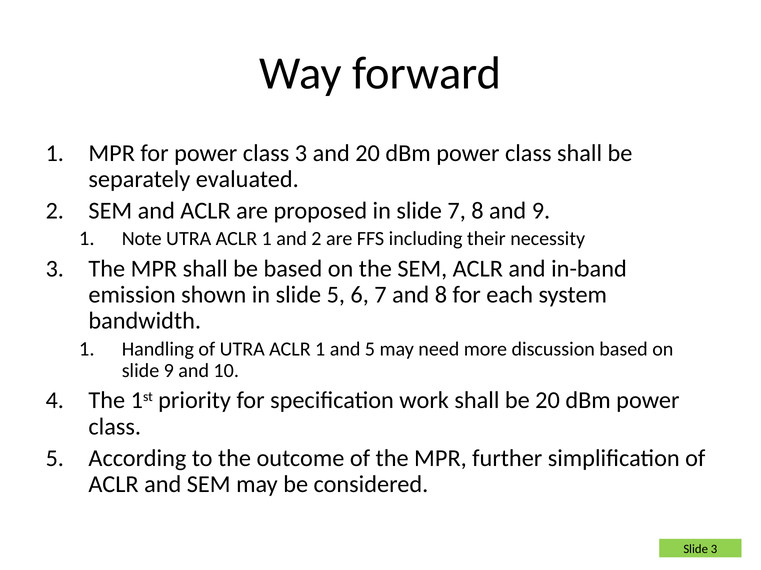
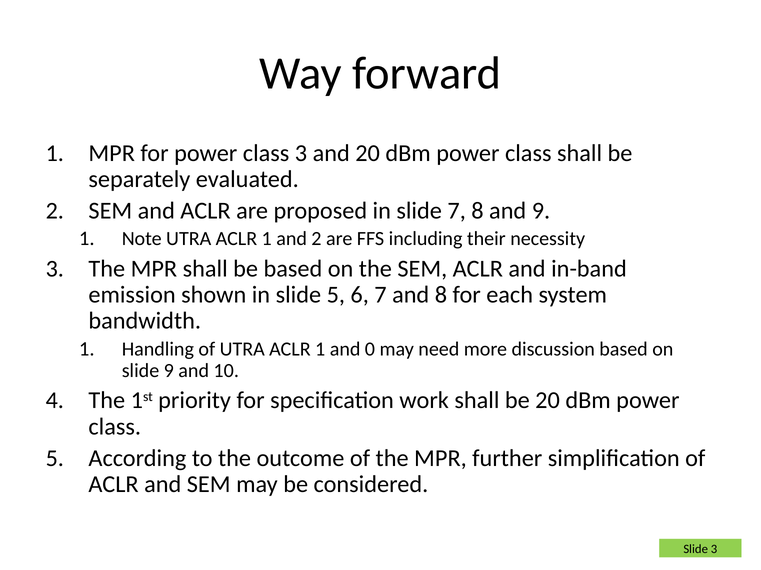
and 5: 5 -> 0 (370, 349)
